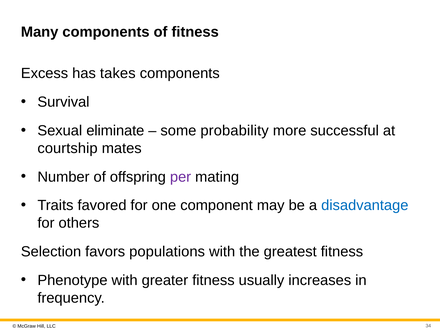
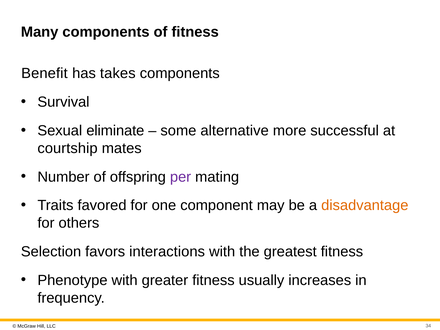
Excess: Excess -> Benefit (44, 73)
probability: probability -> alternative (235, 131)
disadvantage colour: blue -> orange (365, 205)
populations: populations -> interactions (167, 252)
